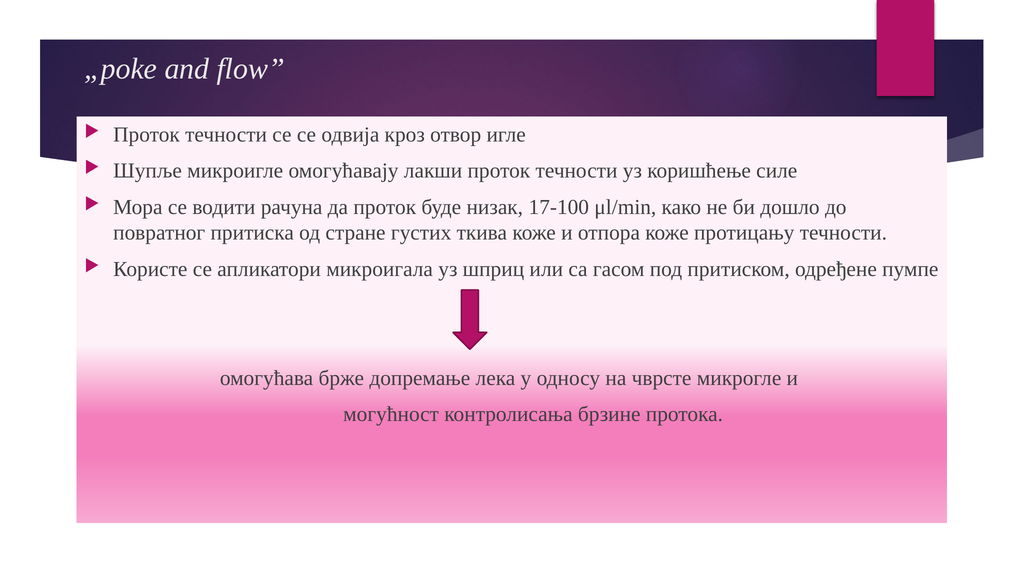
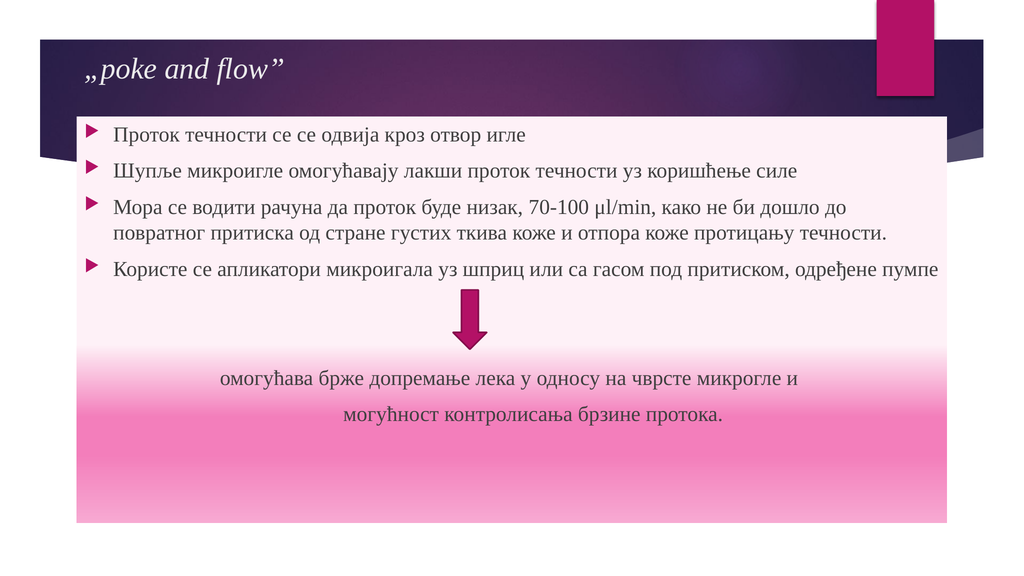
17-100: 17-100 -> 70-100 (559, 207)
